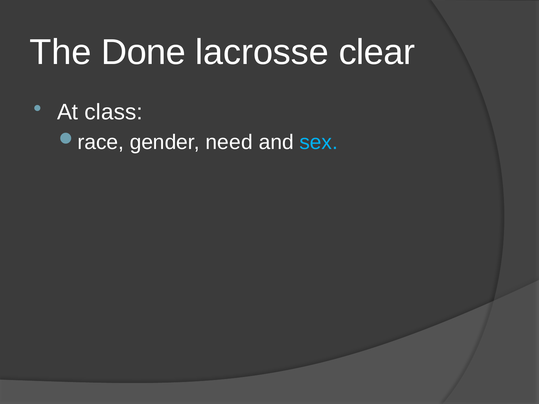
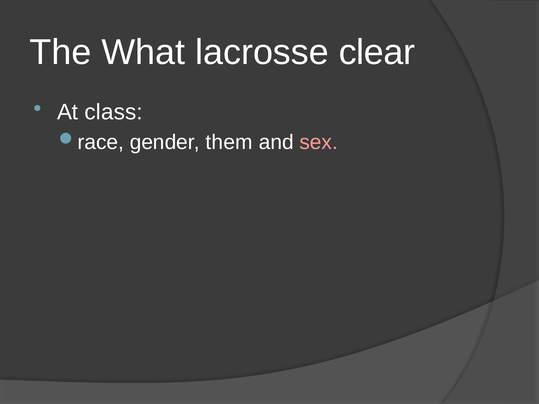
Done: Done -> What (143, 52)
need: need -> them (229, 142)
sex colour: light blue -> pink (319, 142)
